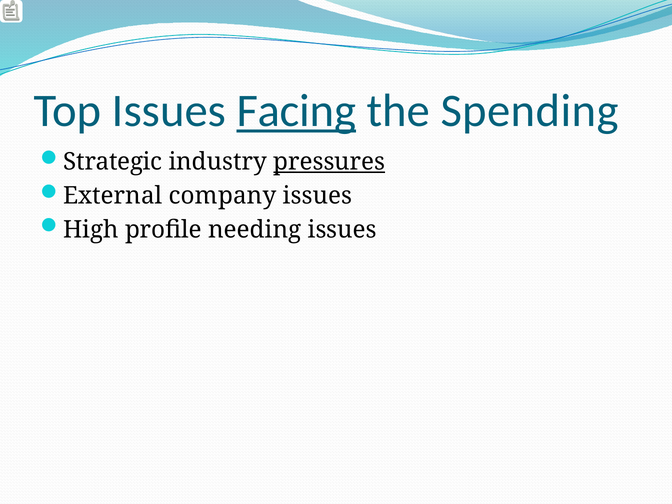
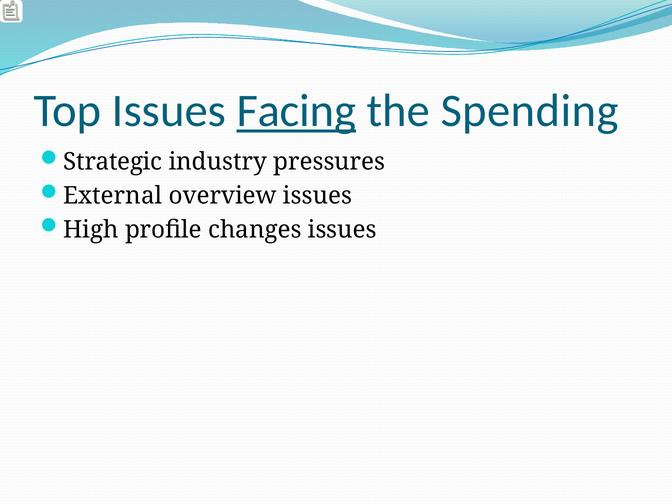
pressures underline: present -> none (329, 162)
company: company -> overview (223, 196)
needing: needing -> changes (255, 230)
